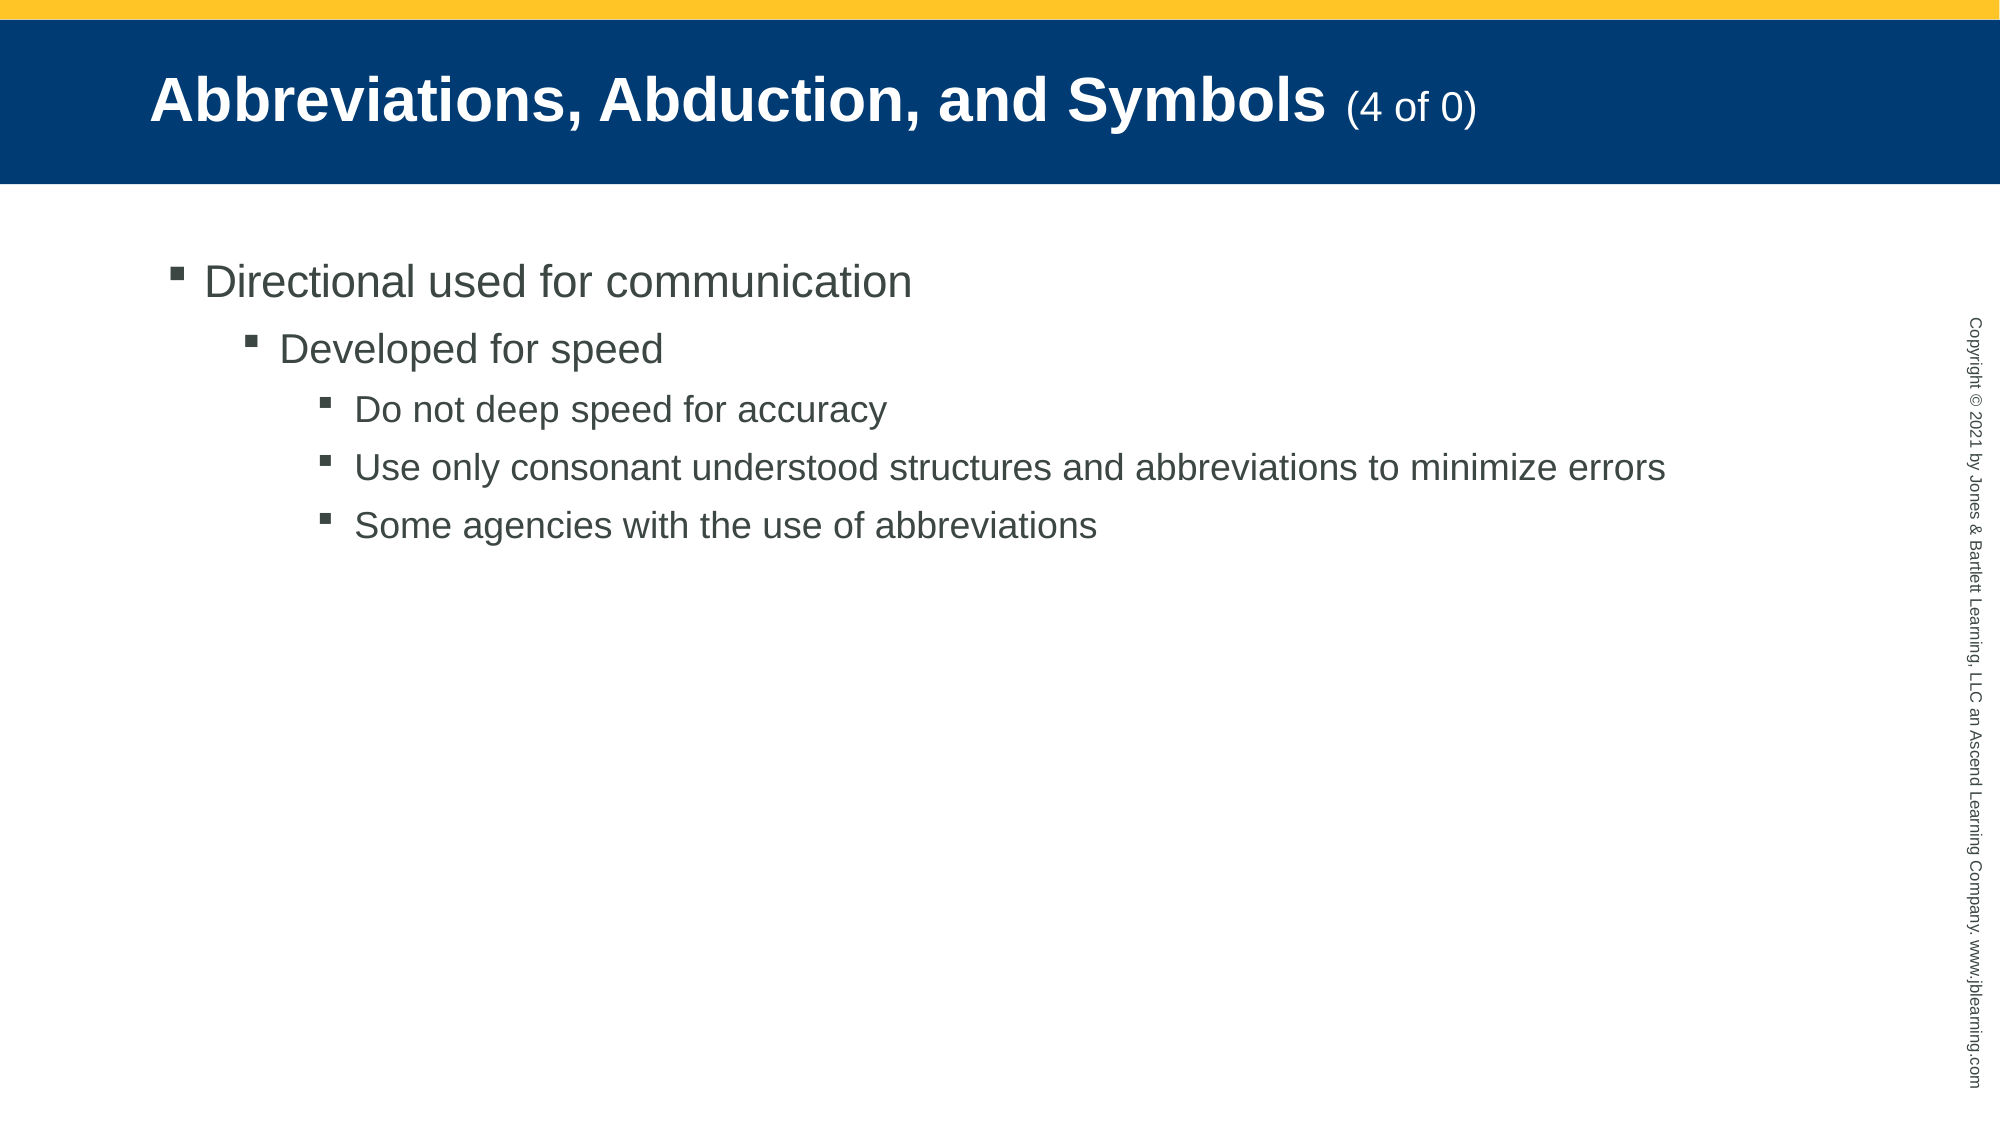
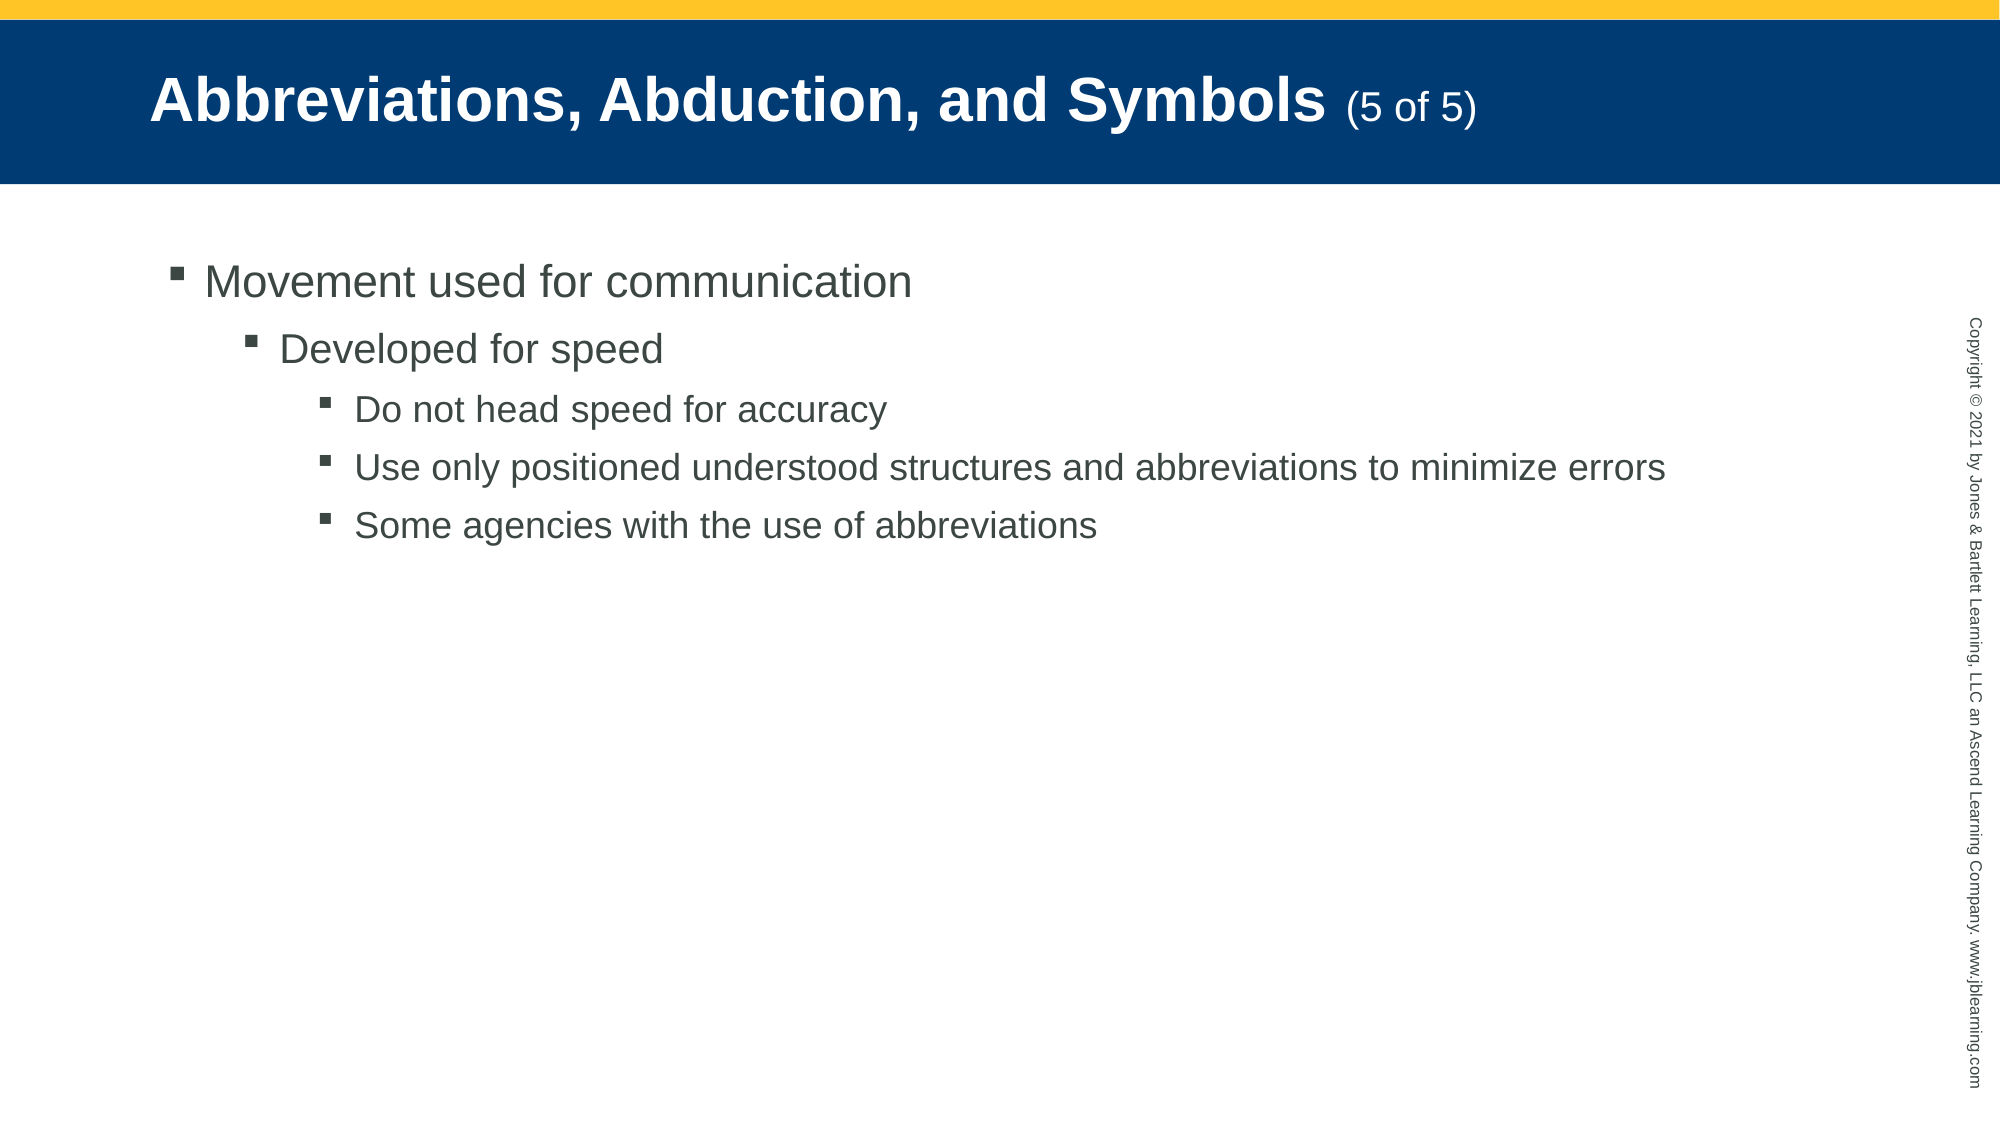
Symbols 4: 4 -> 5 (1364, 107)
of 0: 0 -> 5 (1459, 107)
Directional: Directional -> Movement (310, 283)
deep: deep -> head (518, 410)
consonant: consonant -> positioned (596, 468)
